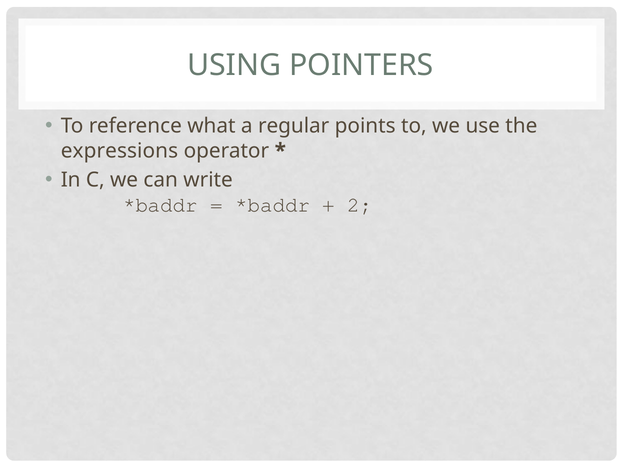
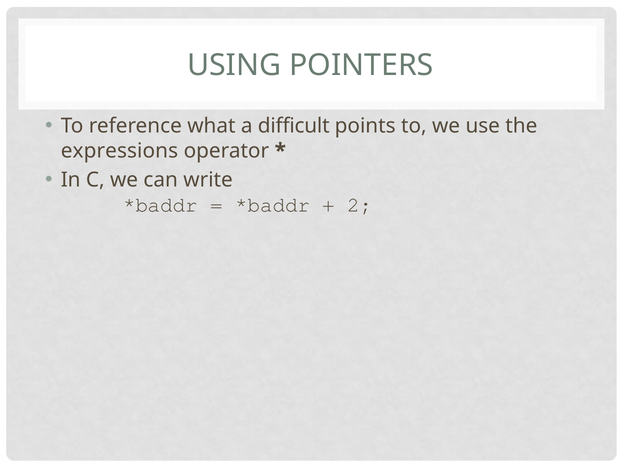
regular: regular -> difficult (294, 126)
